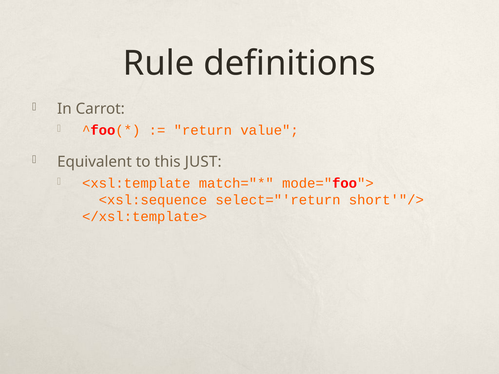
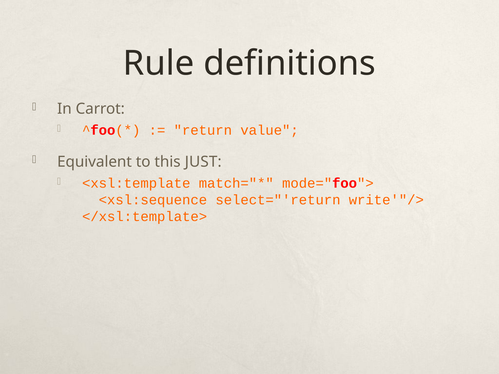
short'"/>: short'"/> -> write'"/> (386, 200)
